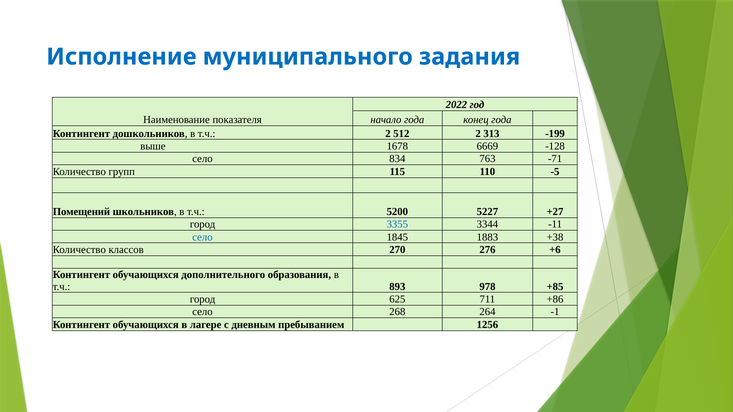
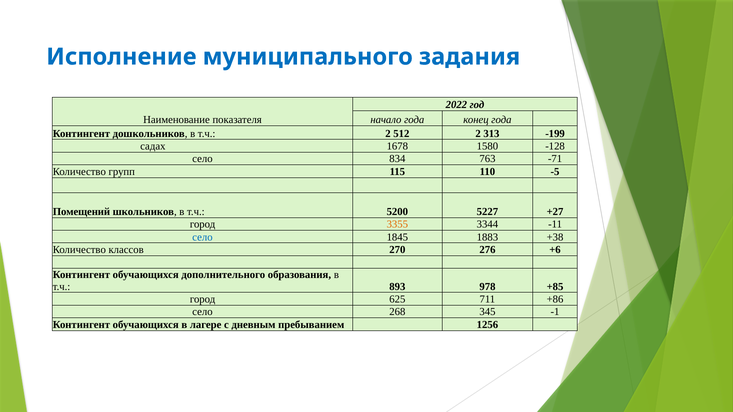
выше: выше -> садах (153, 146)
6669: 6669 -> 1580 (487, 146)
3355 colour: blue -> orange (397, 225)
264: 264 -> 345 (487, 312)
